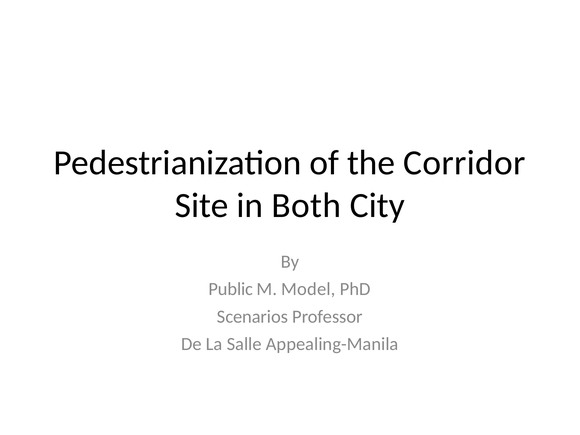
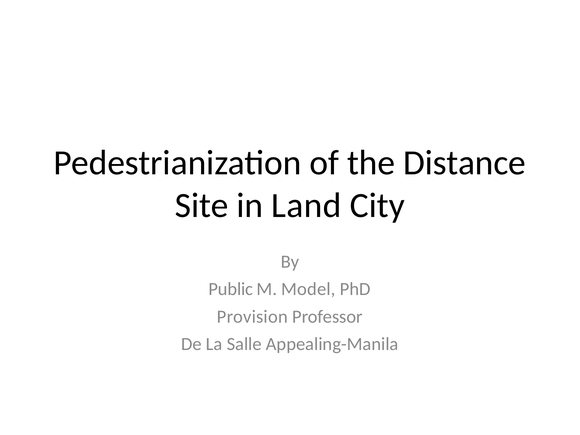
Corridor: Corridor -> Distance (465, 163)
Both: Both -> Land (306, 205)
Scenarios: Scenarios -> Provision (252, 317)
